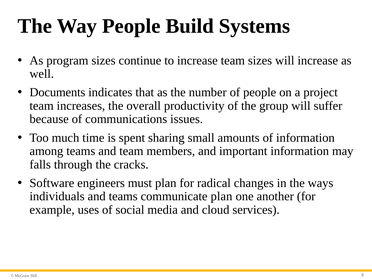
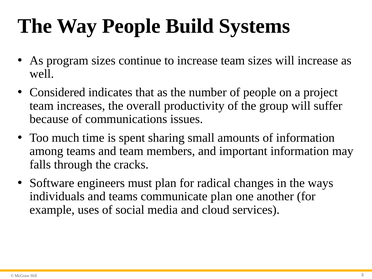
Documents: Documents -> Considered (57, 92)
